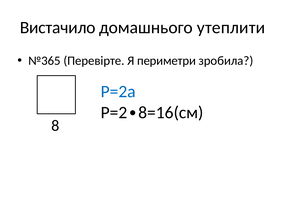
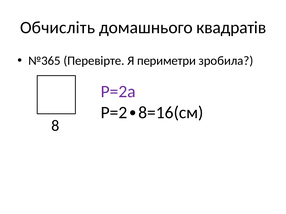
Вистачило: Вистачило -> Обчисліть (58, 28)
утеплити: утеплити -> квадратів (231, 28)
Р=2а colour: blue -> purple (118, 92)
